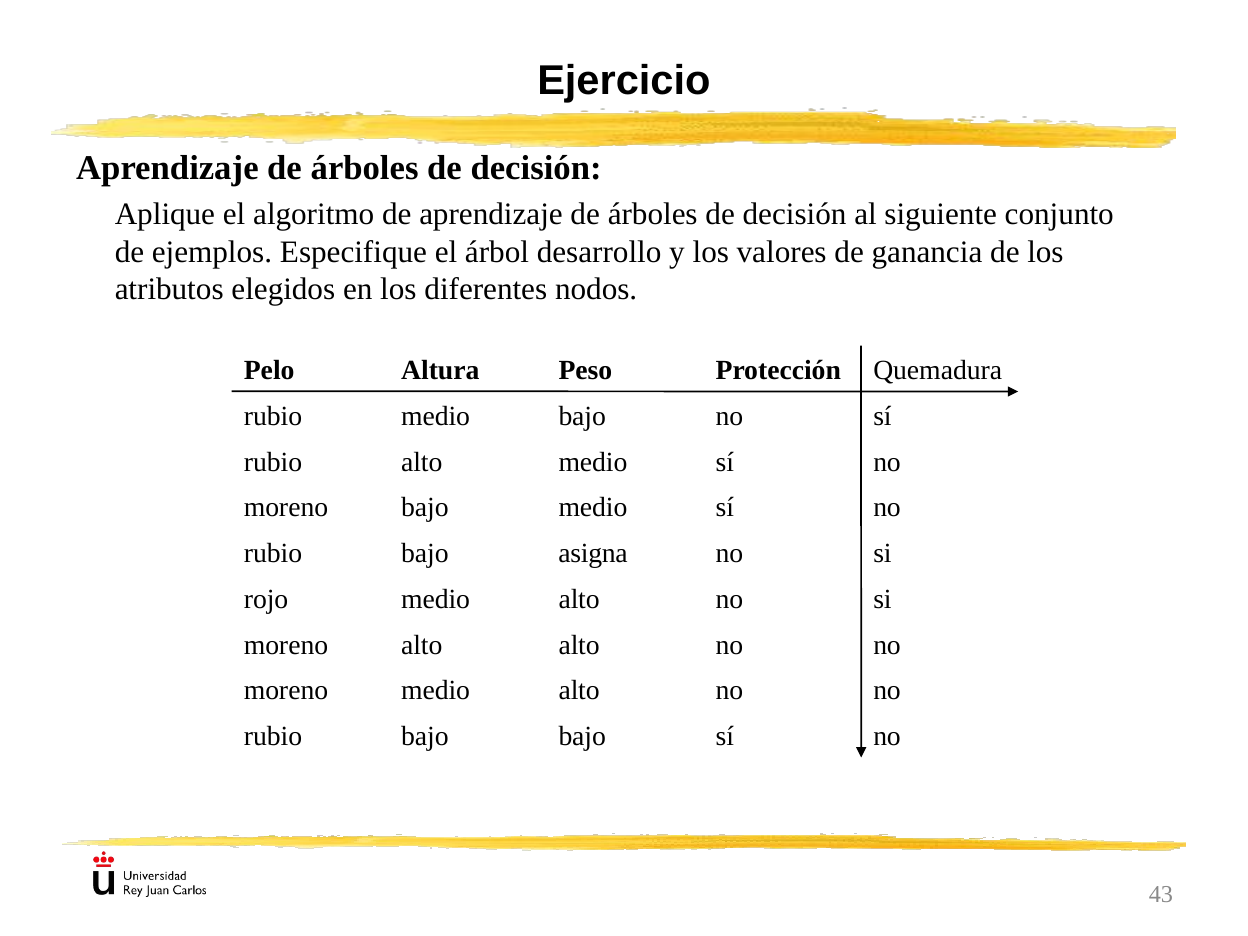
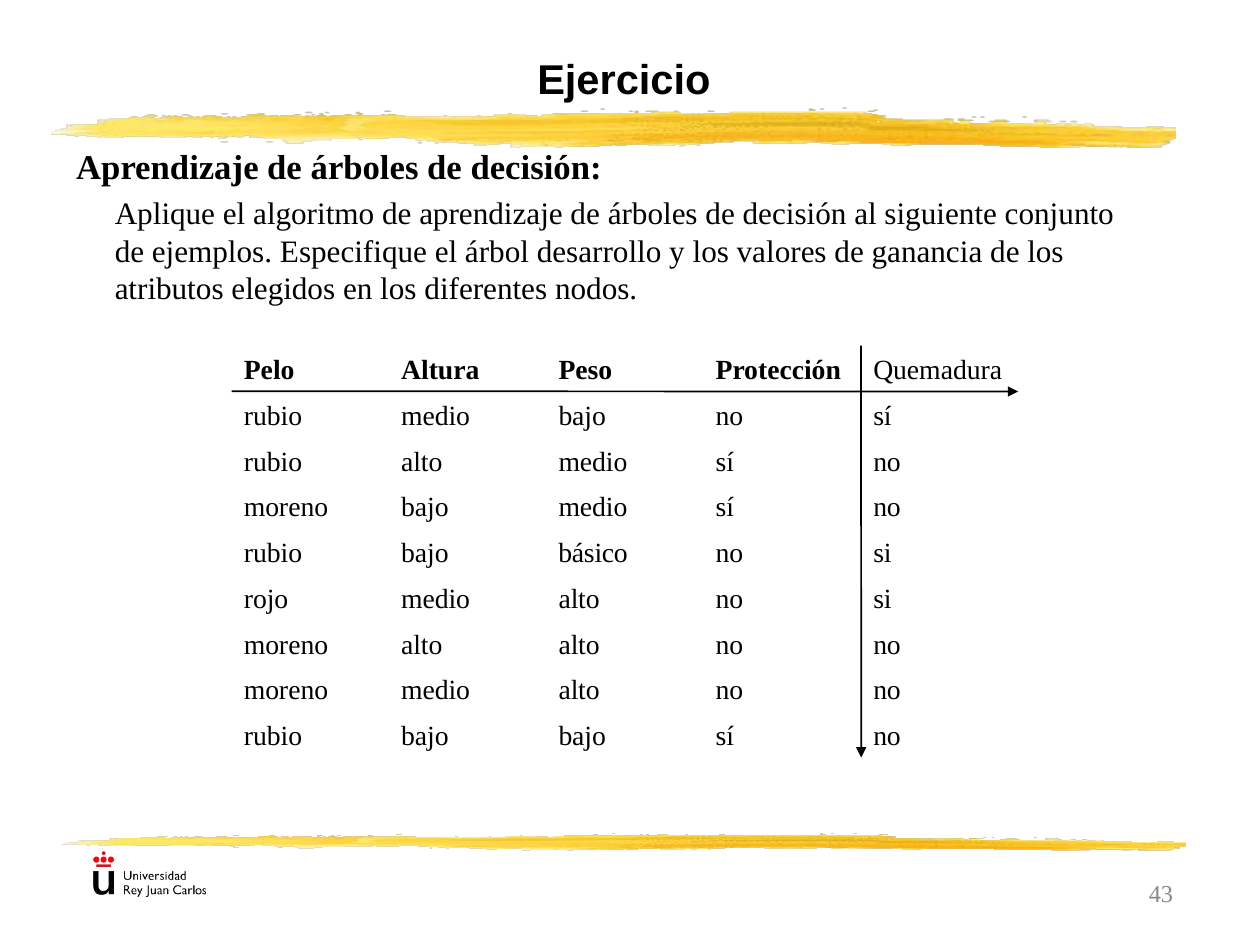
asigna: asigna -> básico (593, 554)
